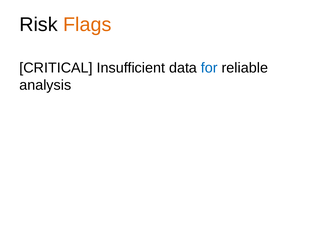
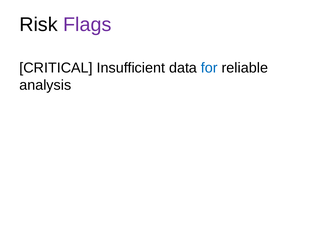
Flags colour: orange -> purple (87, 25)
